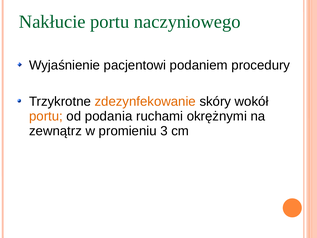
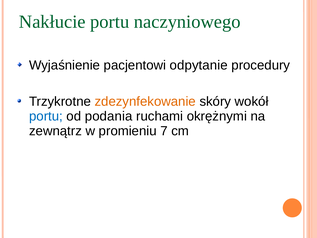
podaniem: podaniem -> odpytanie (199, 65)
portu colour: orange -> blue (46, 116)
3: 3 -> 7 (164, 131)
